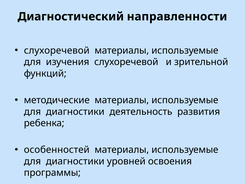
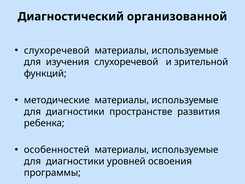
направленности: направленности -> организованной (177, 17)
деятельность: деятельность -> пространстве (141, 112)
